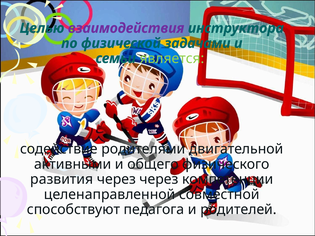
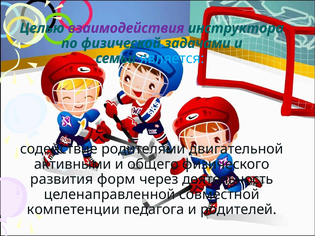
является colour: light green -> light blue (172, 58)
развития через: через -> форм (116, 180)
компетенции: компетенции -> деятельность (228, 180)
способствуют: способствуют -> компетенции (73, 210)
